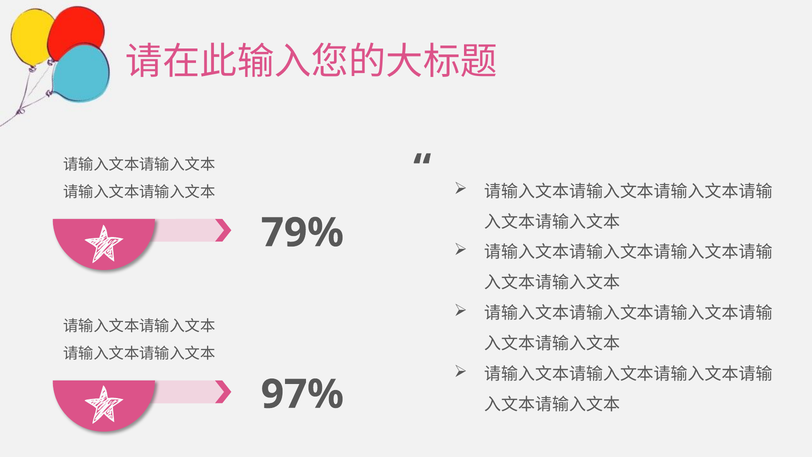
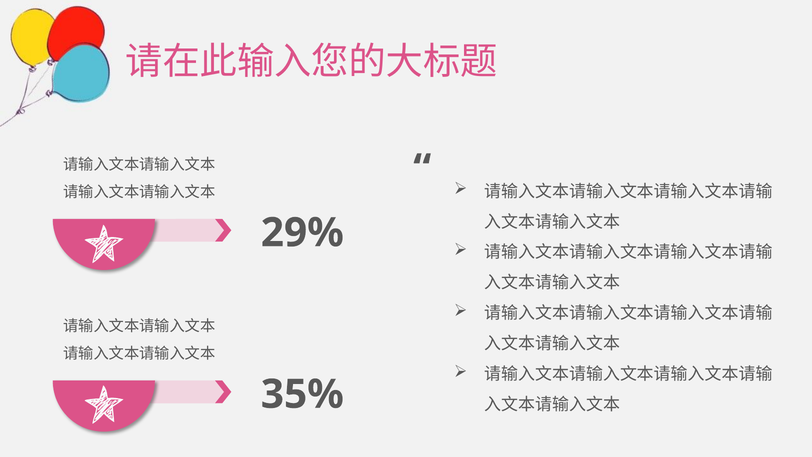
79%: 79% -> 29% (302, 233)
97%: 97% -> 35% (302, 394)
